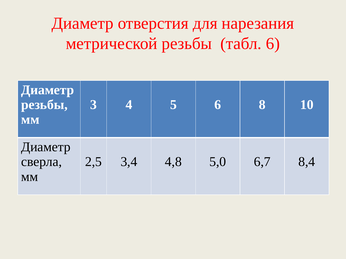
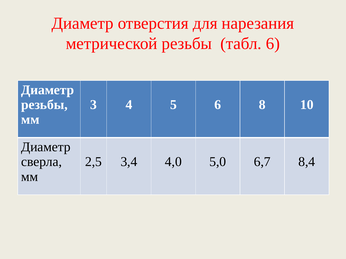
4,8: 4,8 -> 4,0 (173, 162)
